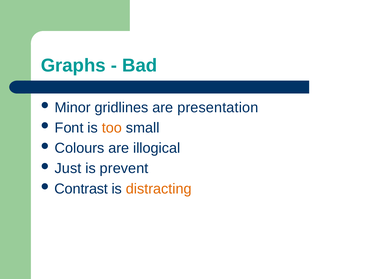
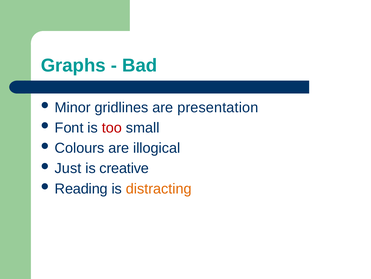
too colour: orange -> red (112, 128)
prevent: prevent -> creative (124, 168)
Contrast: Contrast -> Reading (81, 188)
